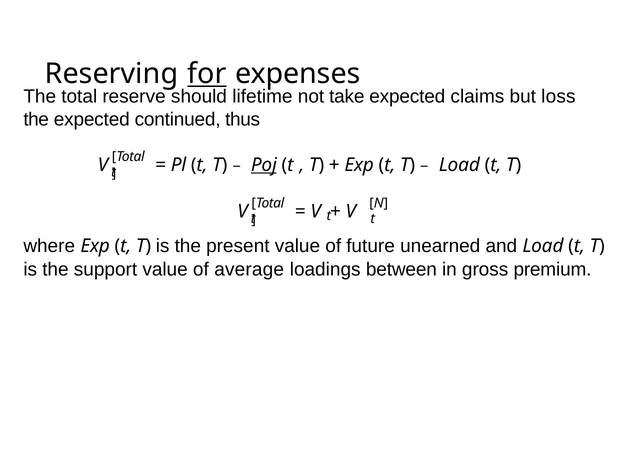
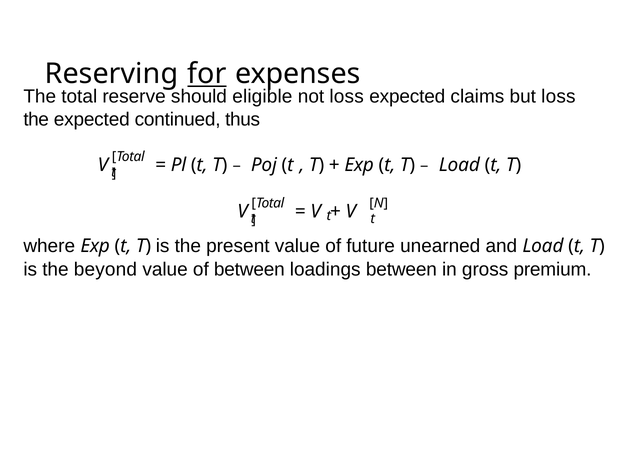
lifetime: lifetime -> eligible (262, 96)
take: take -> loss (347, 96)
Poj underline: present -> none (264, 165)
support: support -> beyond (105, 269)
of average: average -> between (249, 269)
